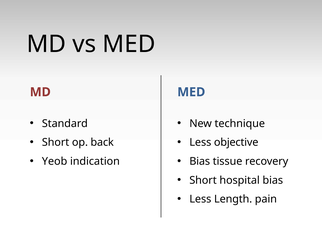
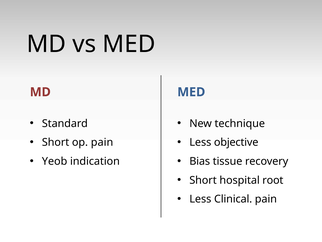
op back: back -> pain (102, 142)
hospital bias: bias -> root (273, 180)
Length: Length -> Clinical (233, 199)
